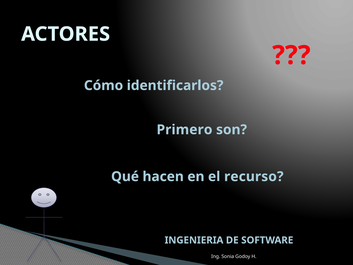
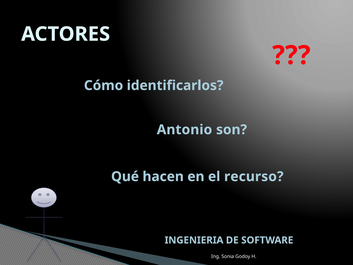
Primero: Primero -> Antonio (184, 130)
